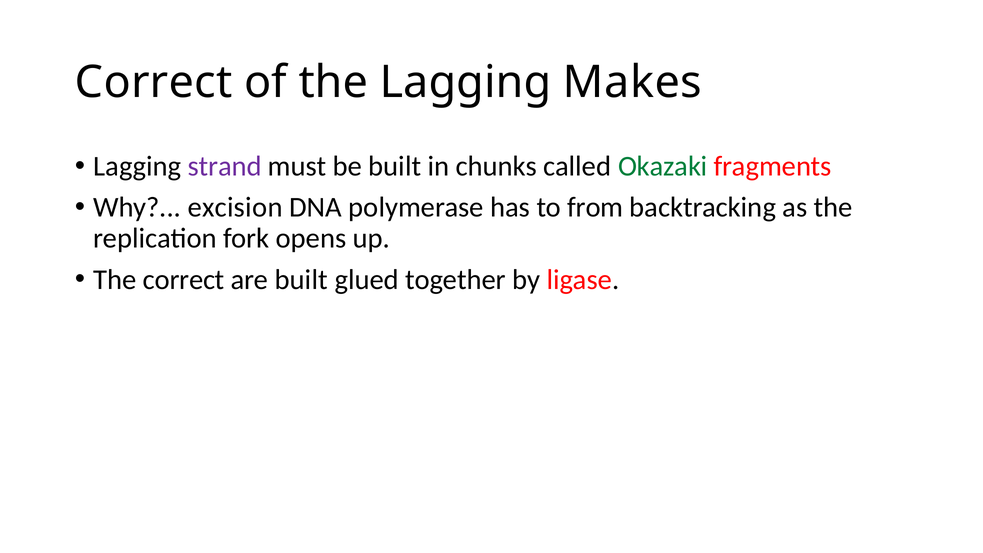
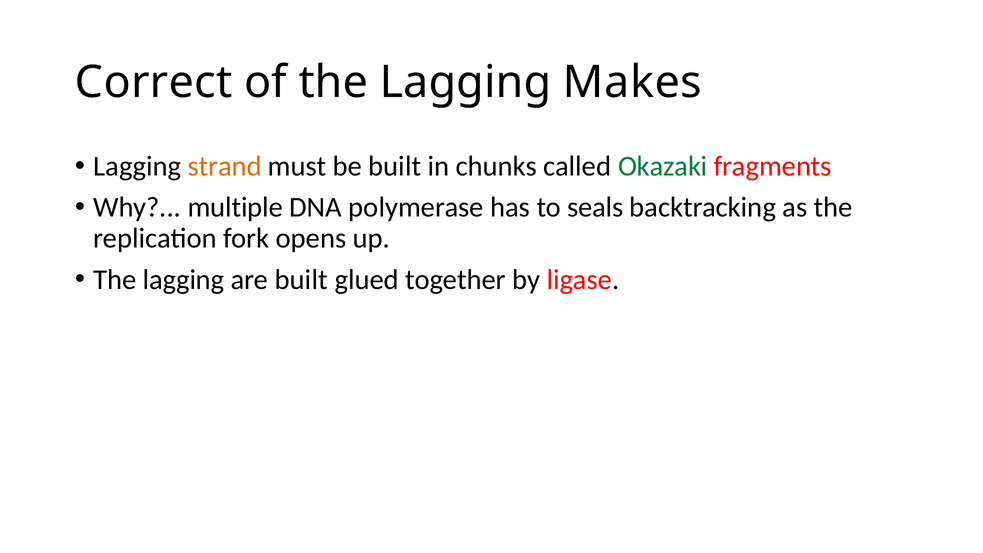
strand colour: purple -> orange (225, 166)
excision: excision -> multiple (235, 207)
from: from -> seals (595, 207)
correct: correct -> lagging (184, 280)
